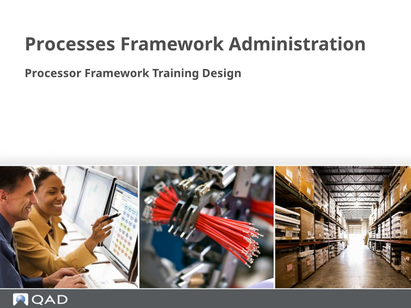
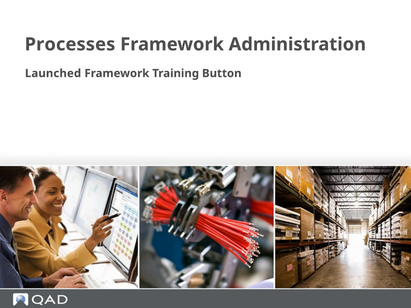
Processor: Processor -> Launched (53, 73)
Design: Design -> Button (222, 73)
